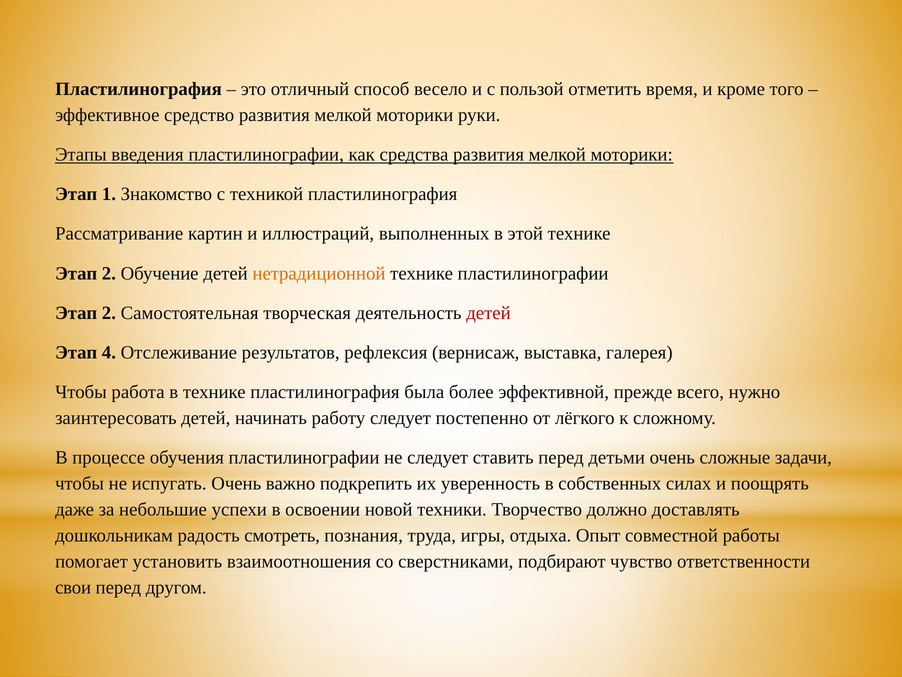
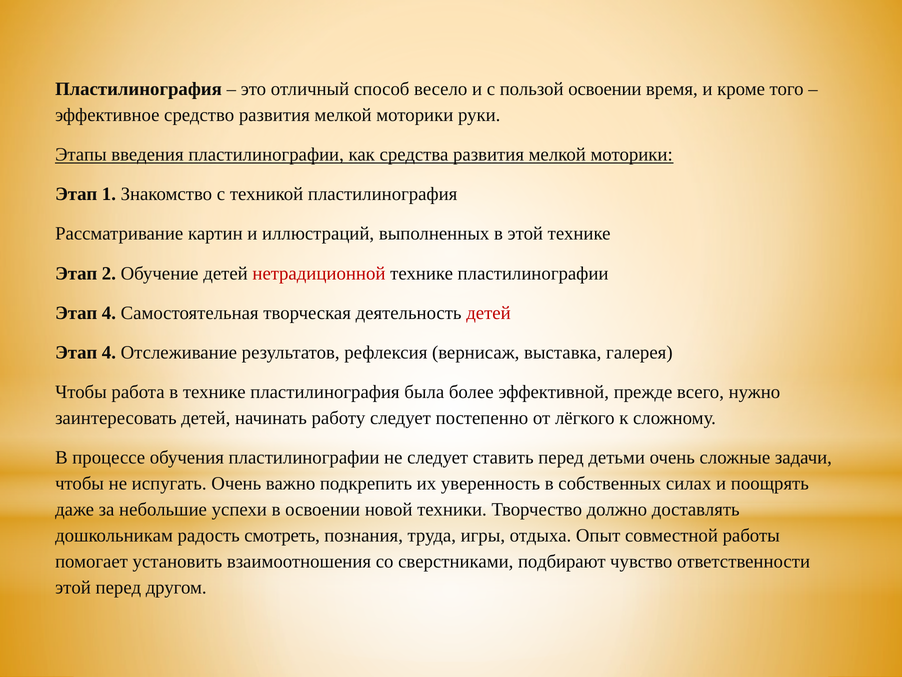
пользой отметить: отметить -> освоении (605, 89)
нетрадиционной colour: orange -> red (319, 273)
2: 2 -> 4 (109, 313)
свои: свои -> этой (73, 587)
